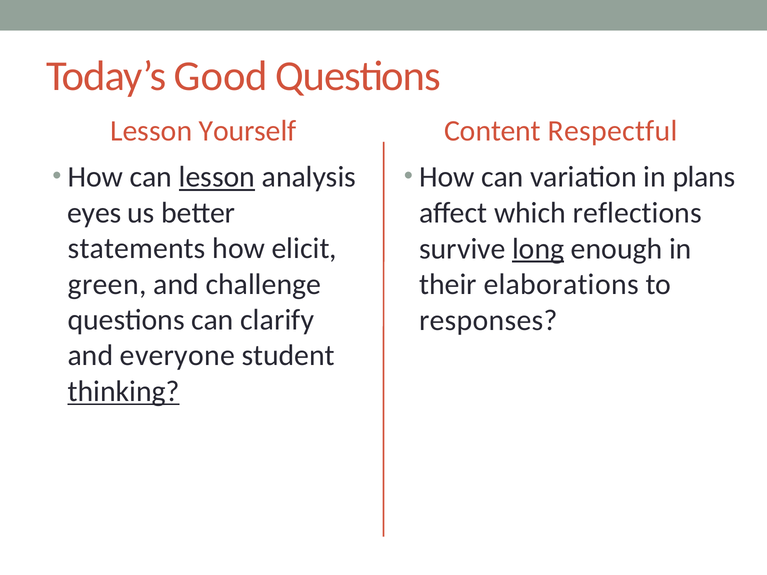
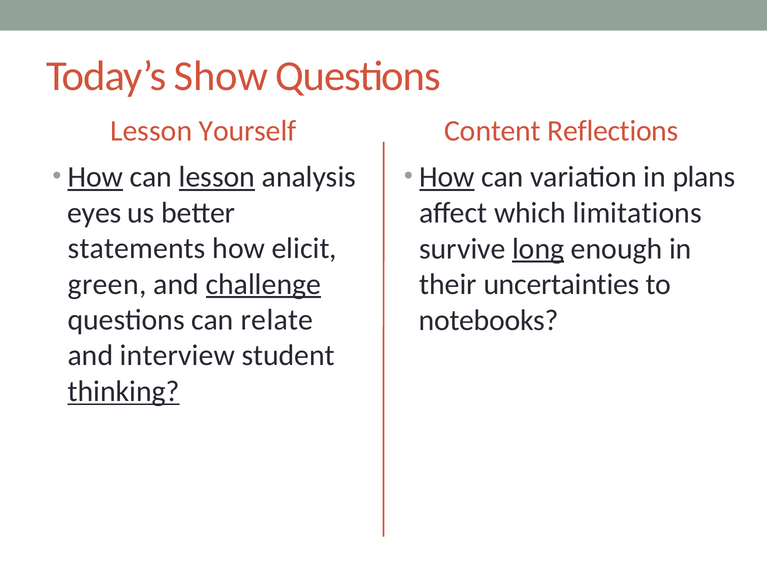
Good: Good -> Show (221, 76)
Respectful: Respectful -> Reflections (613, 131)
How underline: none -> present (95, 177)
How underline: none -> present (447, 177)
reflections: reflections -> limitations (637, 213)
challenge underline: none -> present (263, 284)
elaborations: elaborations -> uncertainties (561, 285)
clarify: clarify -> relate (277, 320)
responses: responses -> notebooks (489, 320)
everyone: everyone -> interview (177, 356)
